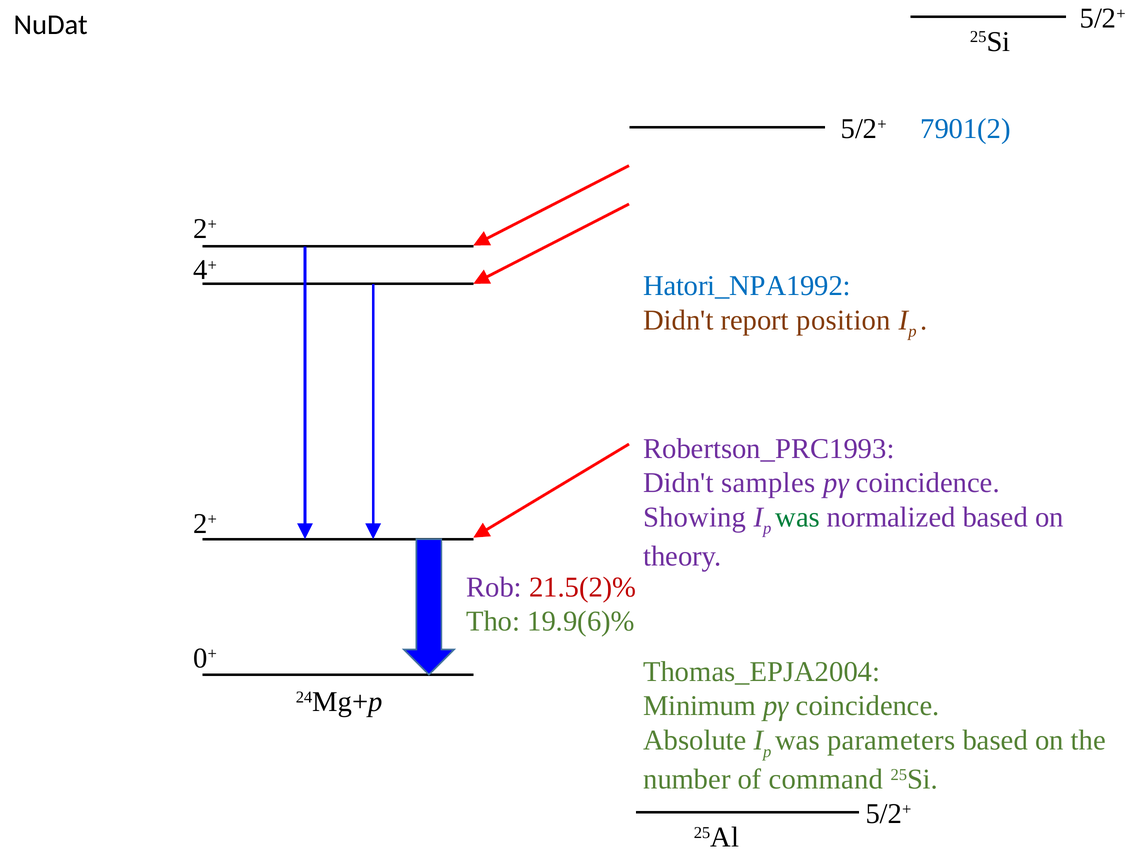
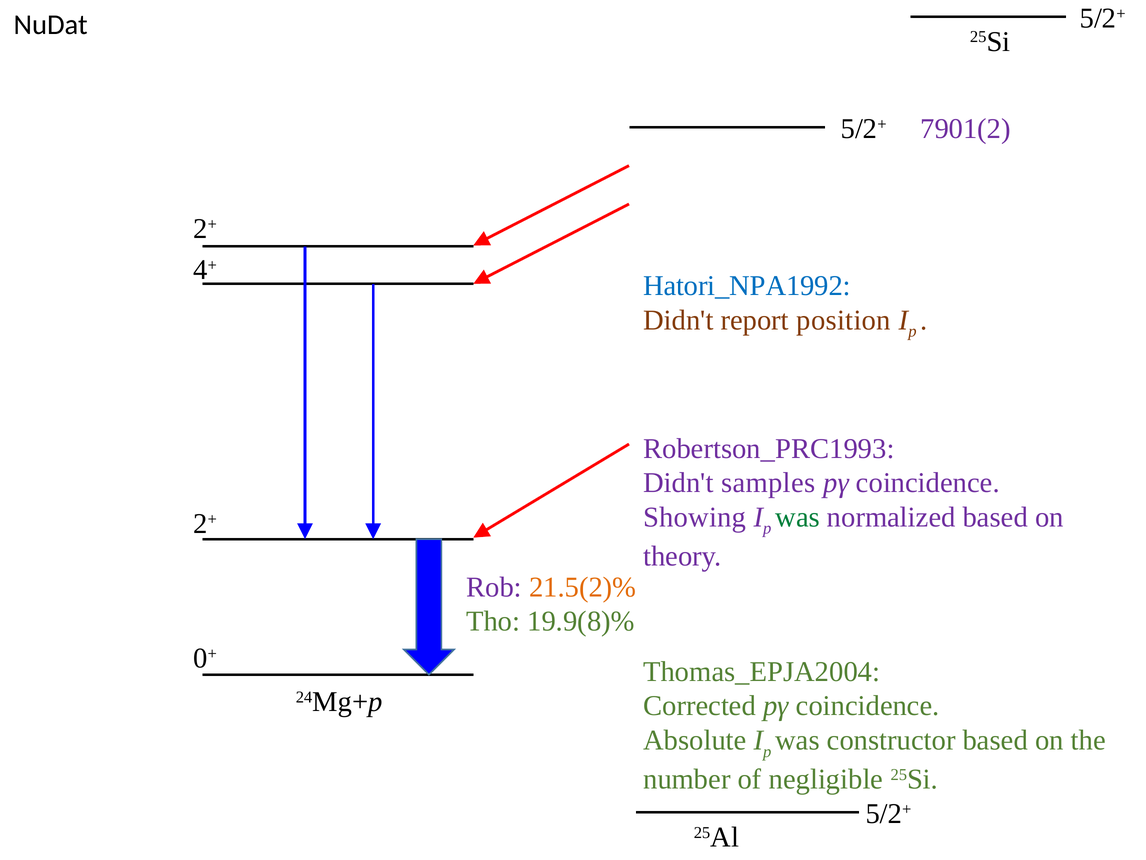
7901(2 colour: blue -> purple (966, 129)
21.5(2)% colour: red -> orange (583, 587)
19.9(6)%: 19.9(6)% -> 19.9(8)% (581, 621)
Minimum: Minimum -> Corrected (700, 706)
parameters: parameters -> constructor (891, 740)
command: command -> negligible (826, 779)
